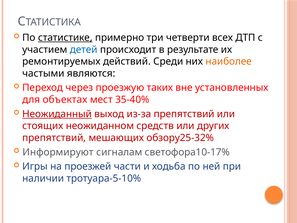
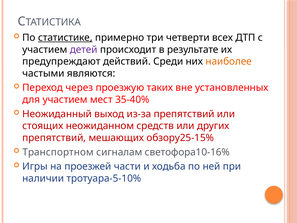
детей colour: blue -> purple (84, 49)
ремонтируемых: ремонтируемых -> предупреждают (61, 61)
для объектах: объектах -> участием (65, 99)
Неожиданный underline: present -> none (57, 114)
обзору25-32%: обзору25-32% -> обзору25-15% (180, 138)
Информируют: Информируют -> Транспортном (58, 152)
светофора10-17%: светофора10-17% -> светофора10-16% (187, 152)
